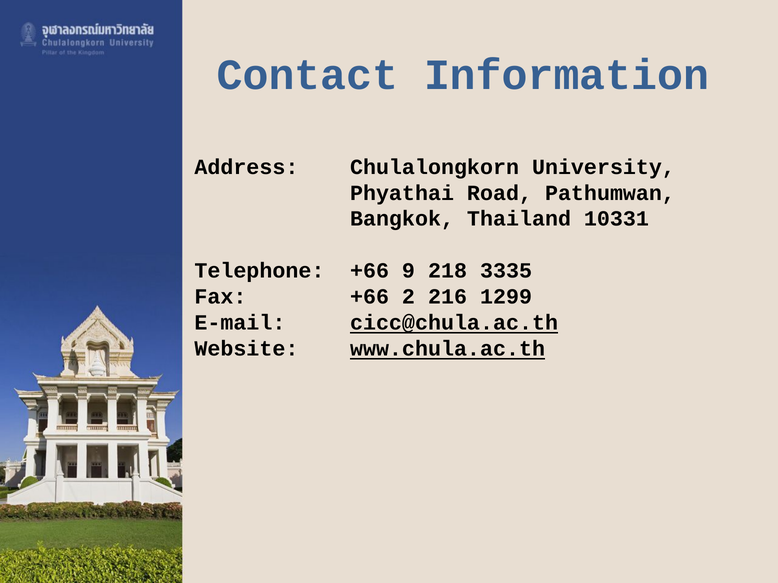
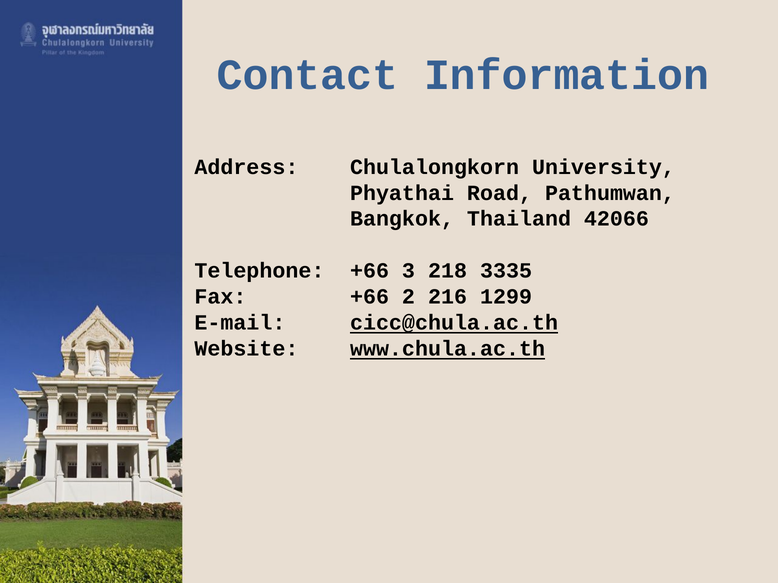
10331: 10331 -> 42066 (616, 219)
9: 9 -> 3 (408, 271)
